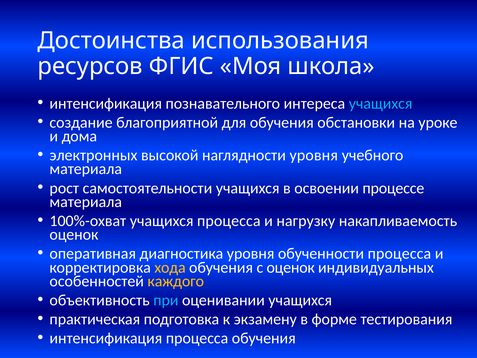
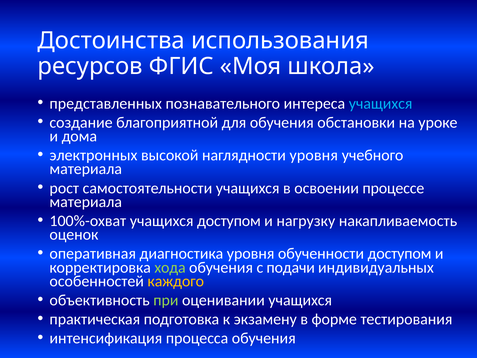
интенсификация: интенсификация -> представленных (106, 103)
учащихся процесса: процесса -> доступом (229, 221)
обученности процесса: процесса -> доступом (400, 254)
хода colour: yellow -> light green (170, 267)
с оценок: оценок -> подачи (291, 267)
при colour: light blue -> light green (166, 300)
